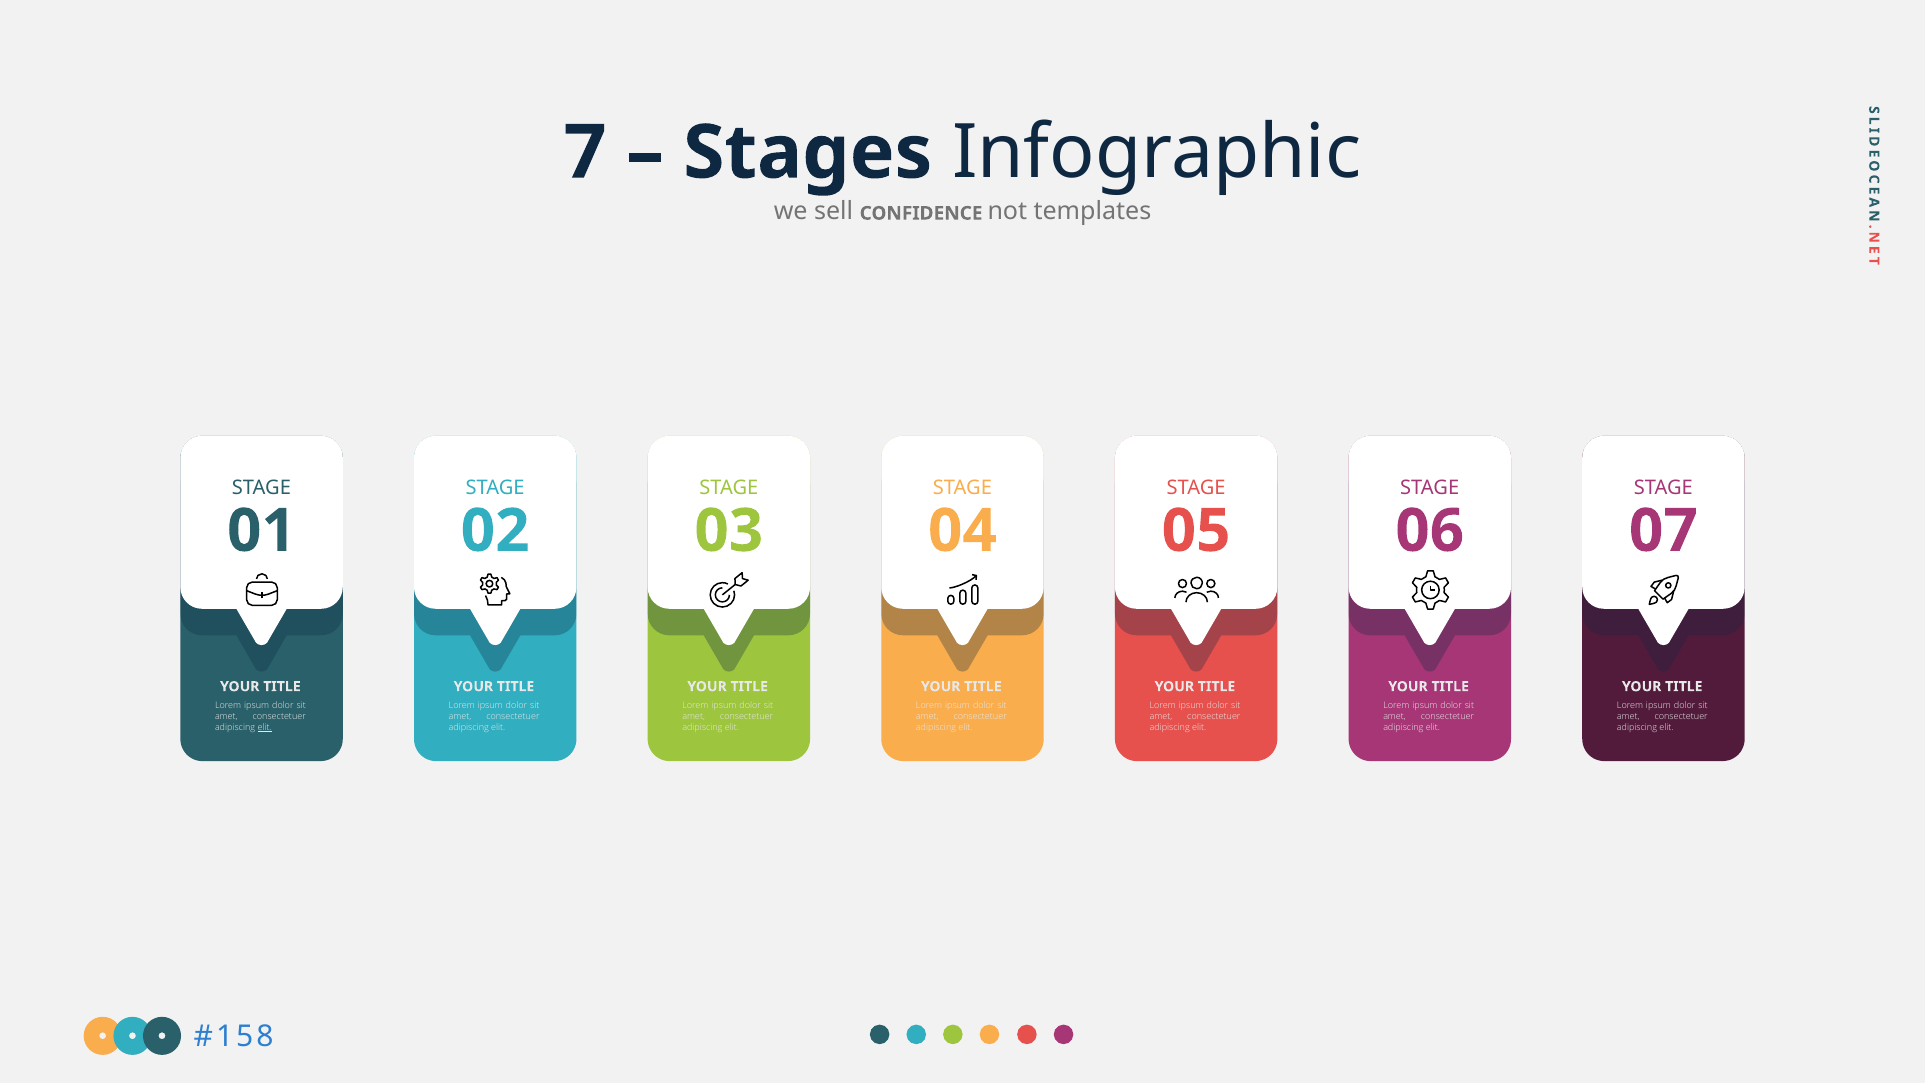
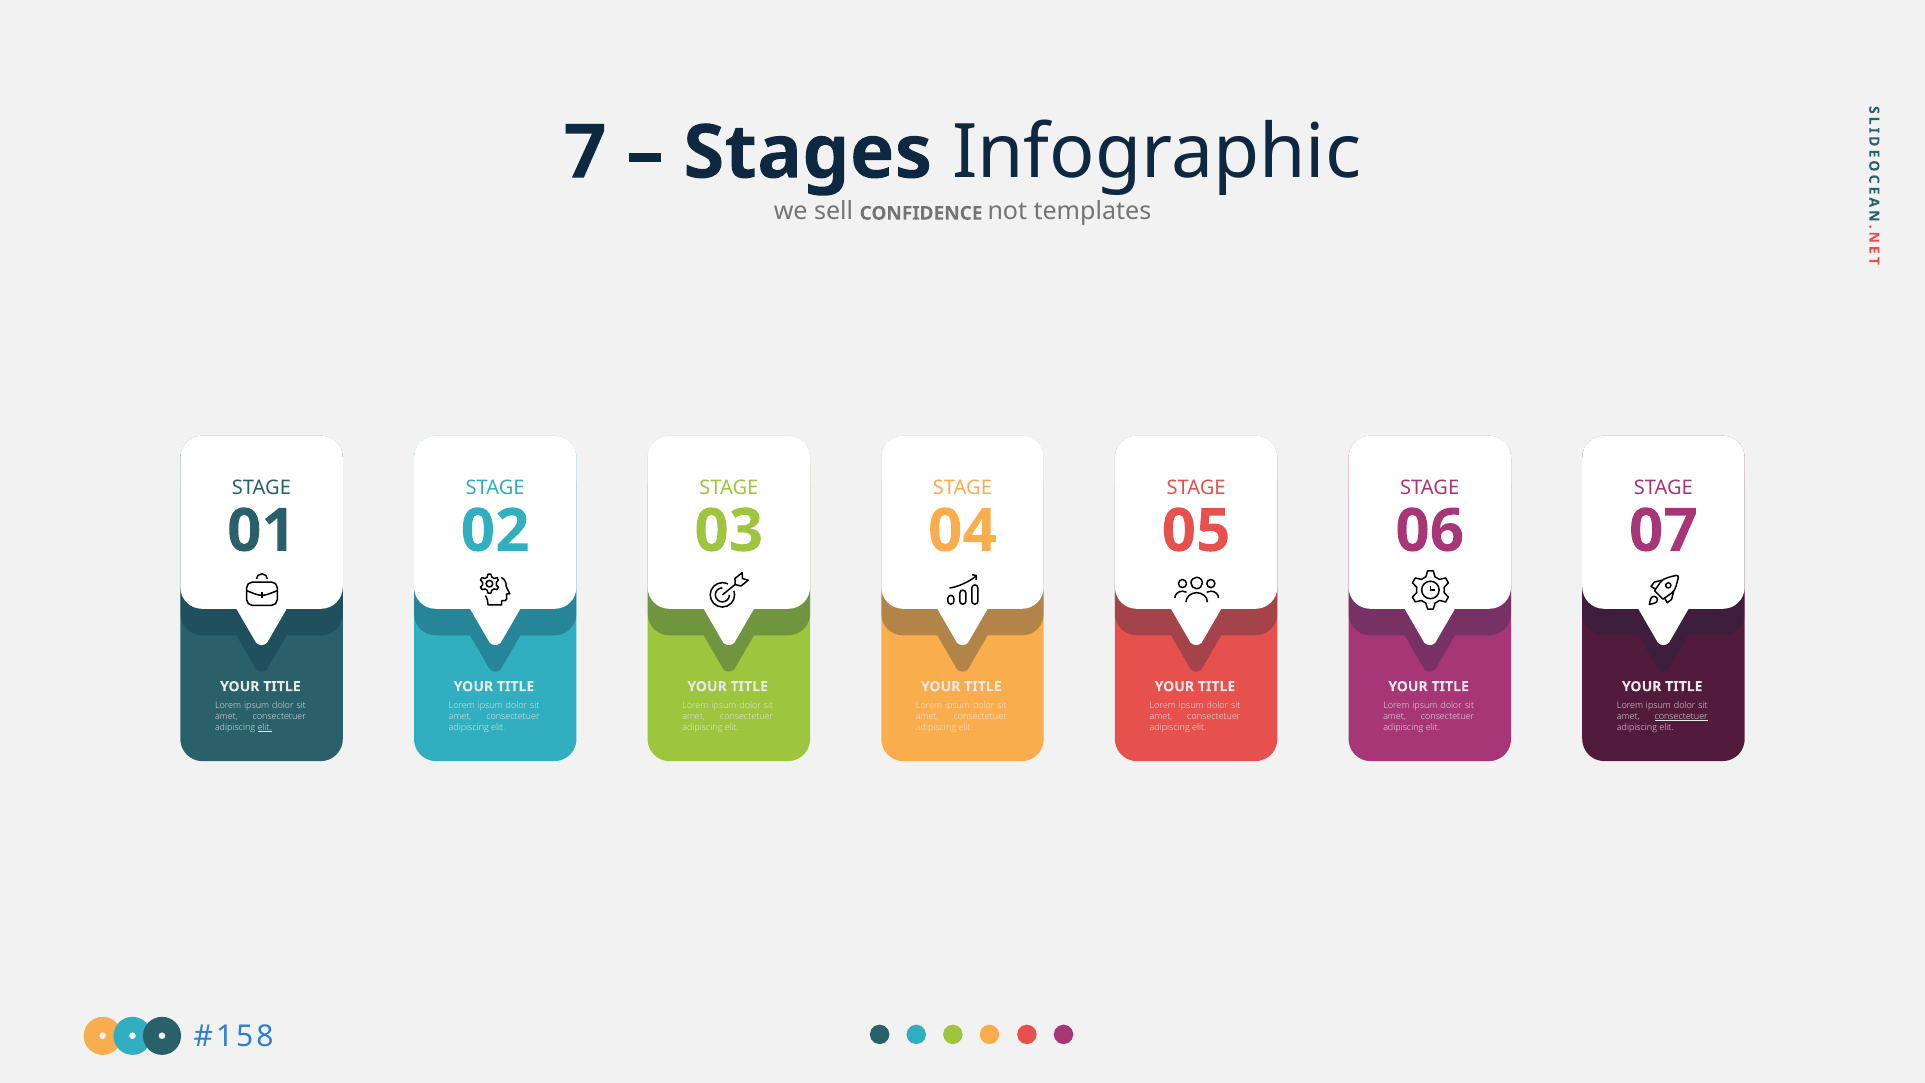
consectetuer underline: none -> present (1681, 716)
